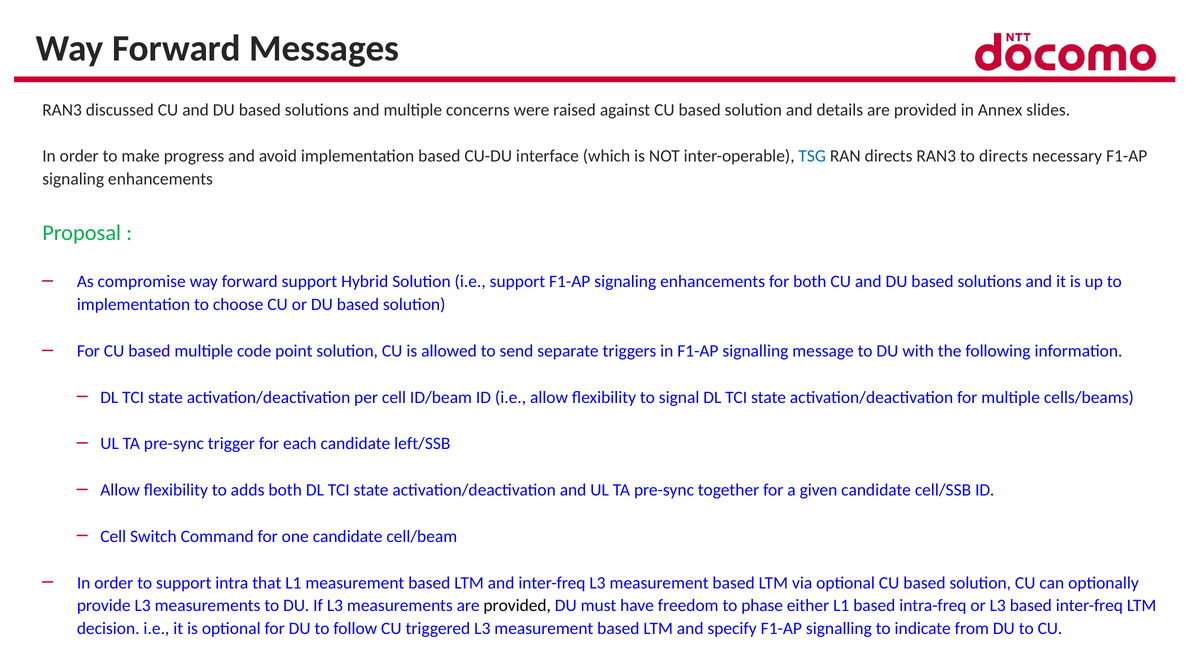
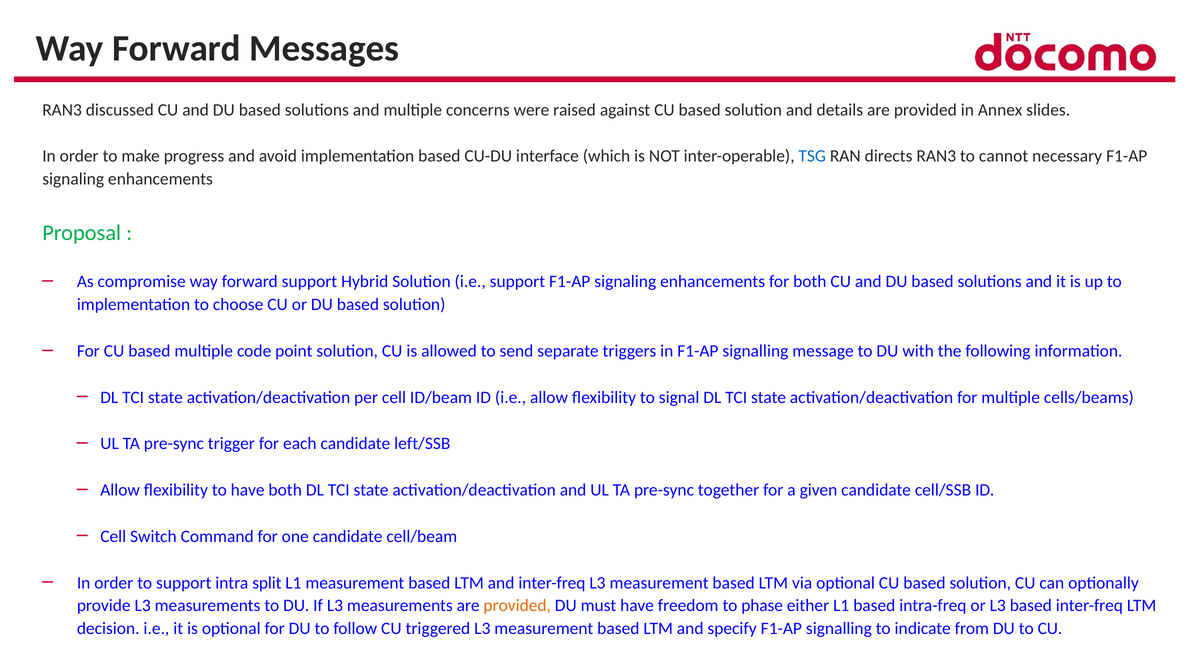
to directs: directs -> cannot (1004, 156)
to adds: adds -> have (248, 491)
that: that -> split (267, 583)
provided colour: black -> orange (517, 606)
